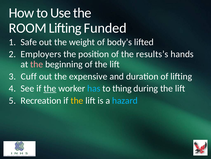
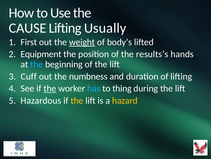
ROOM: ROOM -> CAUSE (28, 28)
Funded: Funded -> Usually (105, 28)
Safe: Safe -> First (29, 42)
weight underline: none -> present (82, 42)
Employers: Employers -> Equipment (41, 54)
the colour: pink -> light blue (37, 64)
expensive: expensive -> numbness (88, 76)
Recreation: Recreation -> Hazardous (41, 100)
hazard colour: light blue -> yellow (125, 100)
